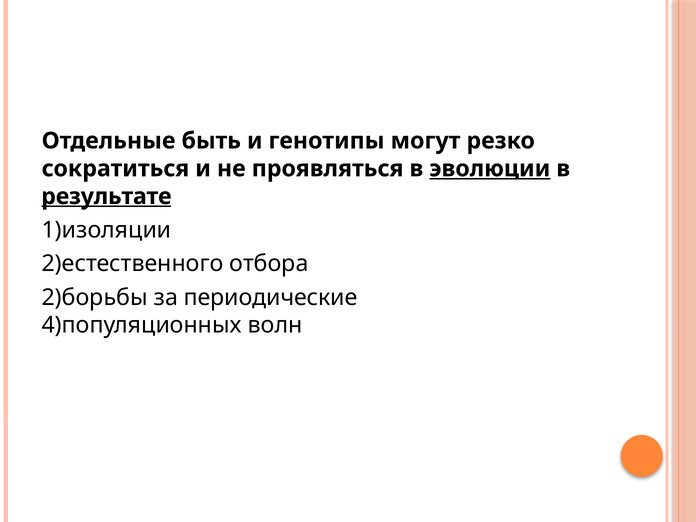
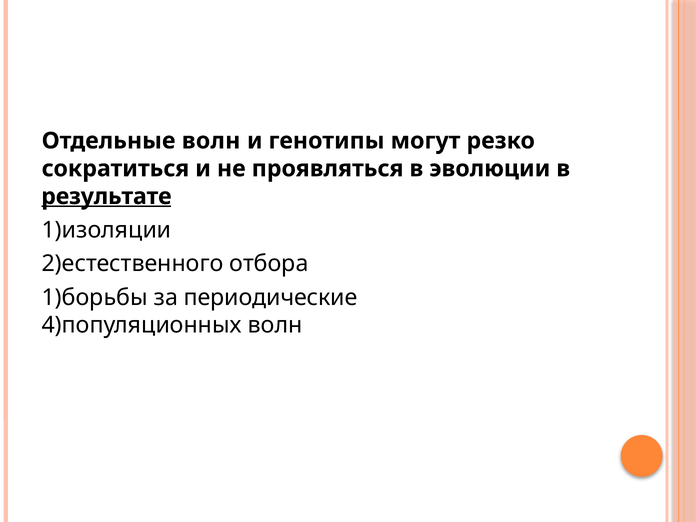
Отдельные быть: быть -> волн (211, 141)
эволюции underline: present -> none (490, 169)
2)борьбы: 2)борьбы -> 1)борьбы (95, 297)
